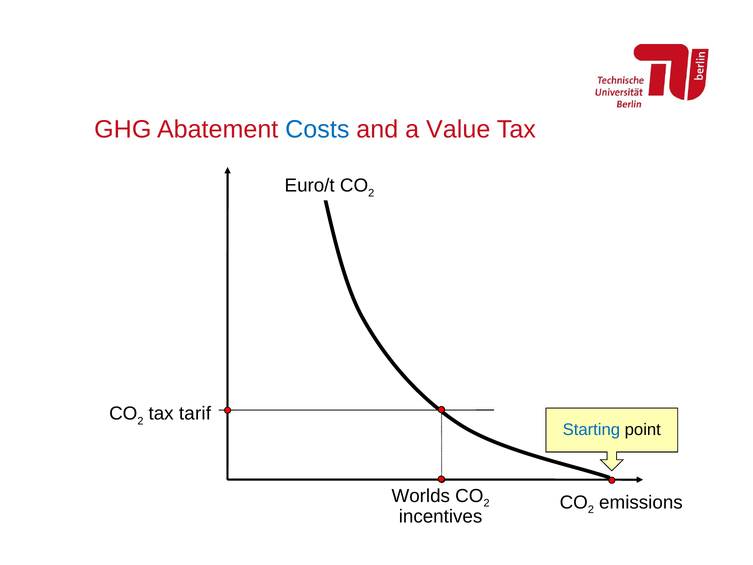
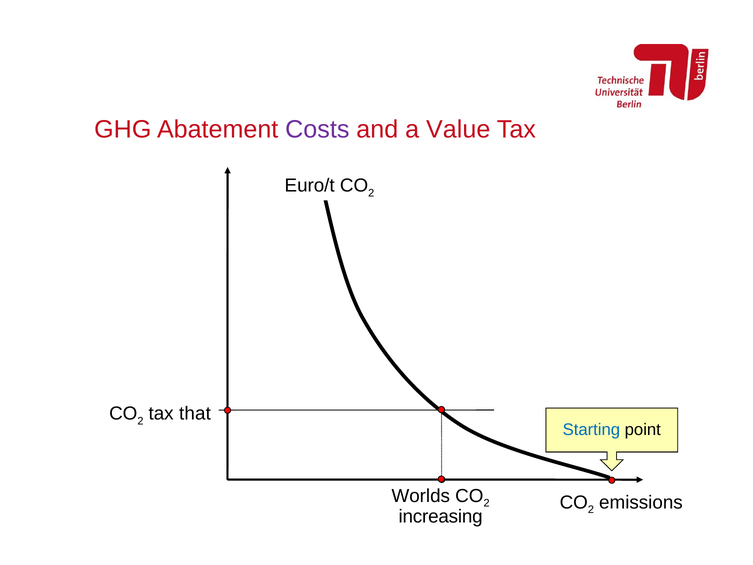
Costs colour: blue -> purple (317, 130)
tarif: tarif -> that (195, 413)
incentives: incentives -> increasing (441, 517)
